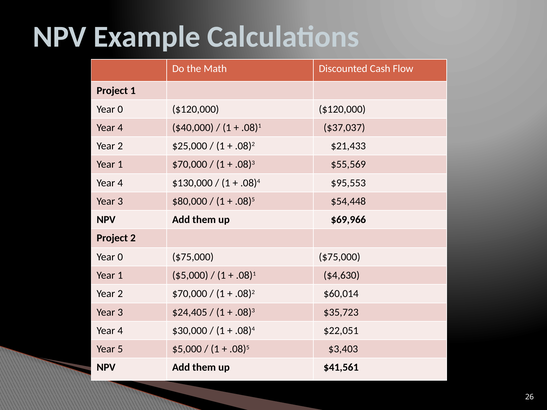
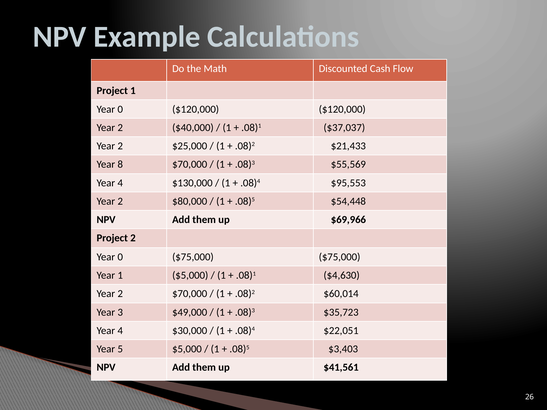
4: 4 -> 2 (120, 128)
1: 1 -> 8 (120, 165)
3: 3 -> 2 (120, 201)
$24,405: $24,405 -> $49,000 (190, 312)
